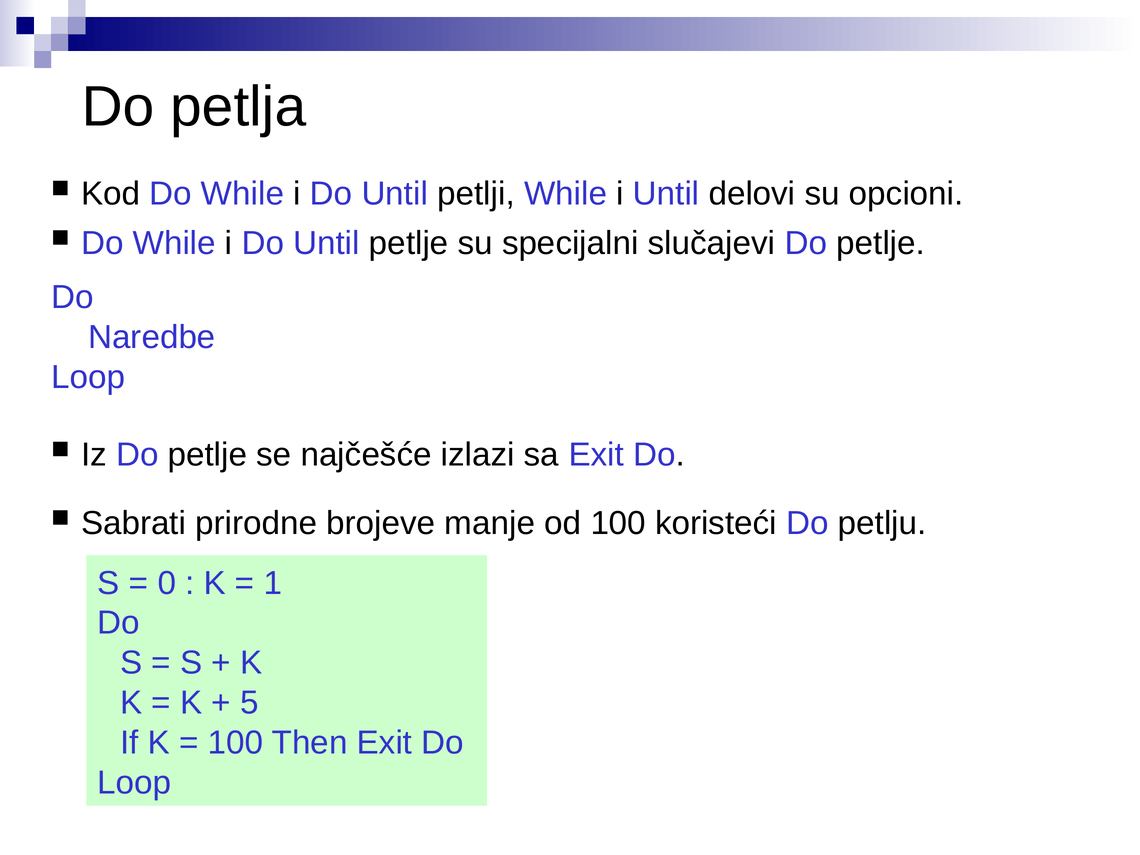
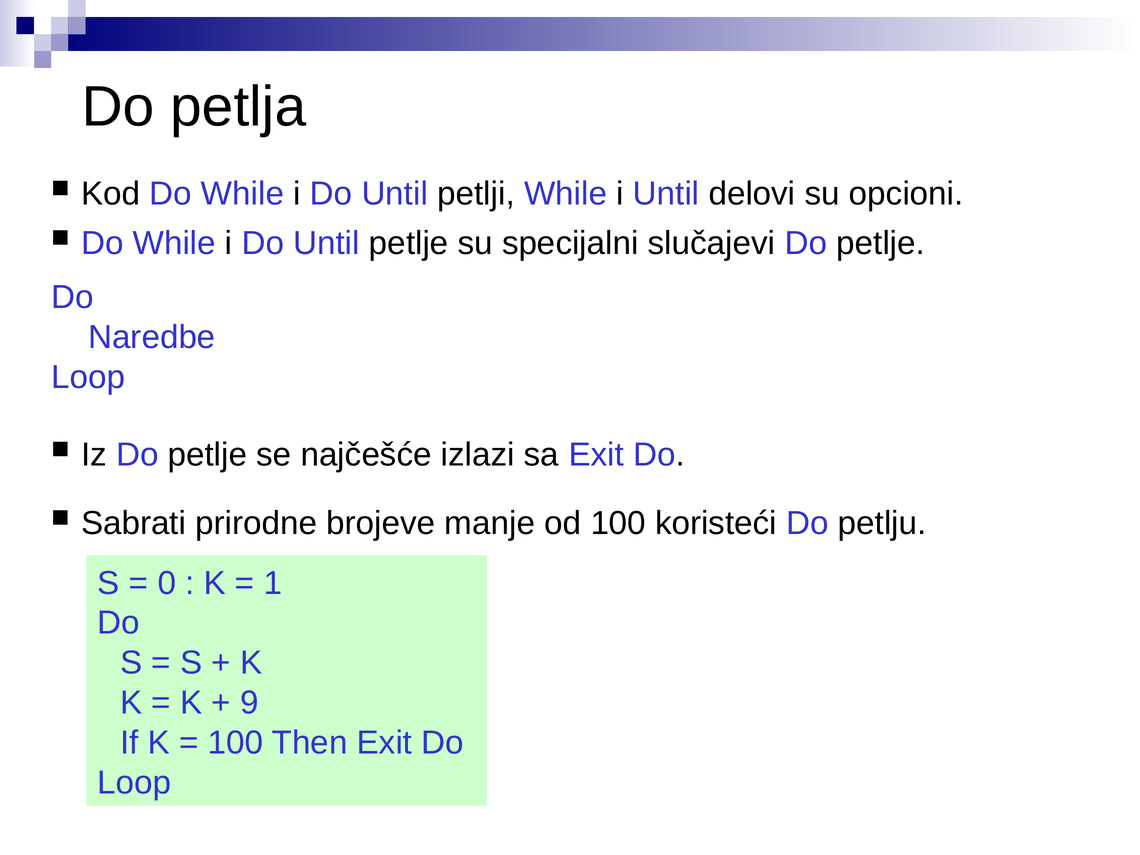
5: 5 -> 9 (249, 703)
